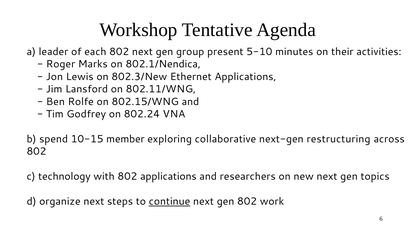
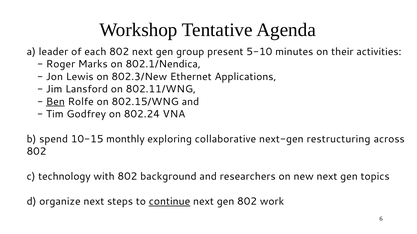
Ben underline: none -> present (55, 102)
member: member -> monthly (125, 139)
802 applications: applications -> background (168, 177)
